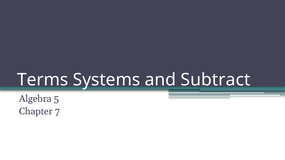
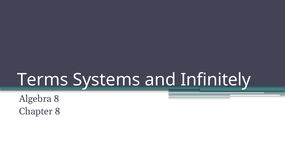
Subtract: Subtract -> Infinitely (216, 80)
Algebra 5: 5 -> 8 (57, 99)
Chapter 7: 7 -> 8 (58, 112)
